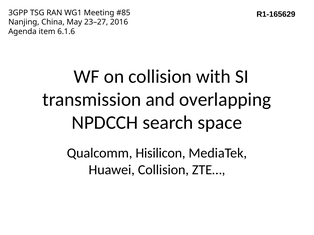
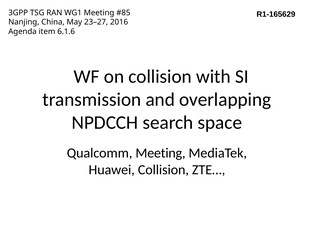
Qualcomm Hisilicon: Hisilicon -> Meeting (161, 153)
